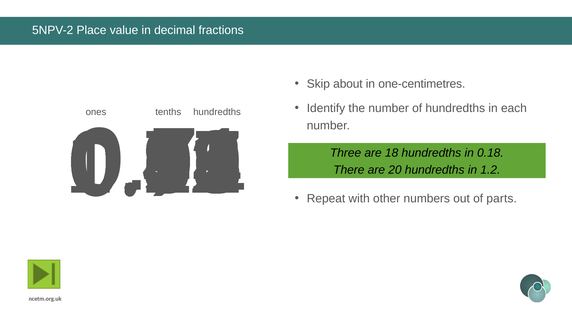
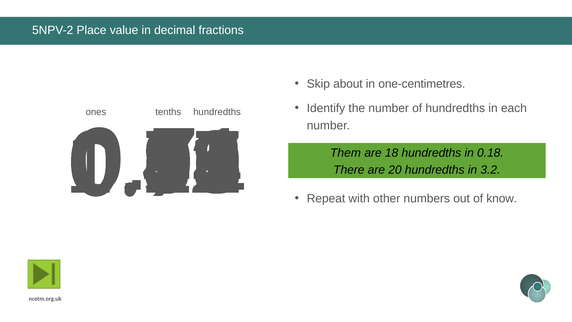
Three: Three -> Them (346, 153)
1.2: 1.2 -> 3.2 (490, 170)
parts: parts -> know (502, 198)
